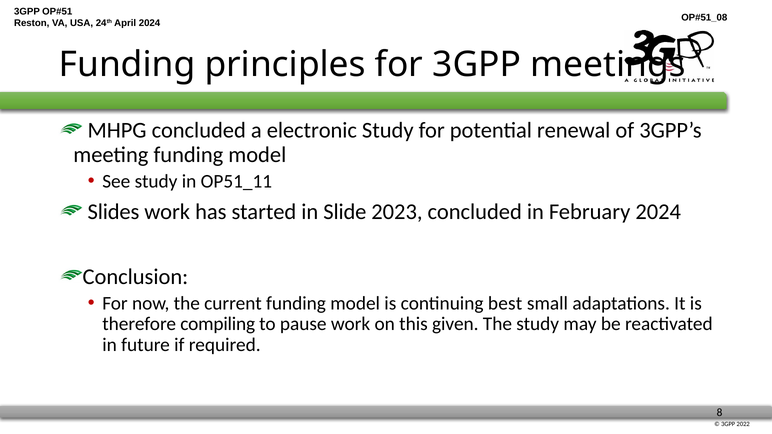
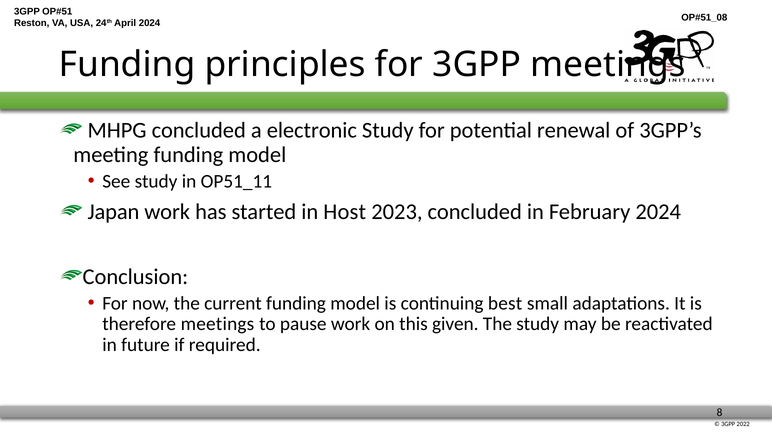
Slides: Slides -> Japan (113, 212)
Slide: Slide -> Host (345, 212)
therefore compiling: compiling -> meetings (217, 324)
